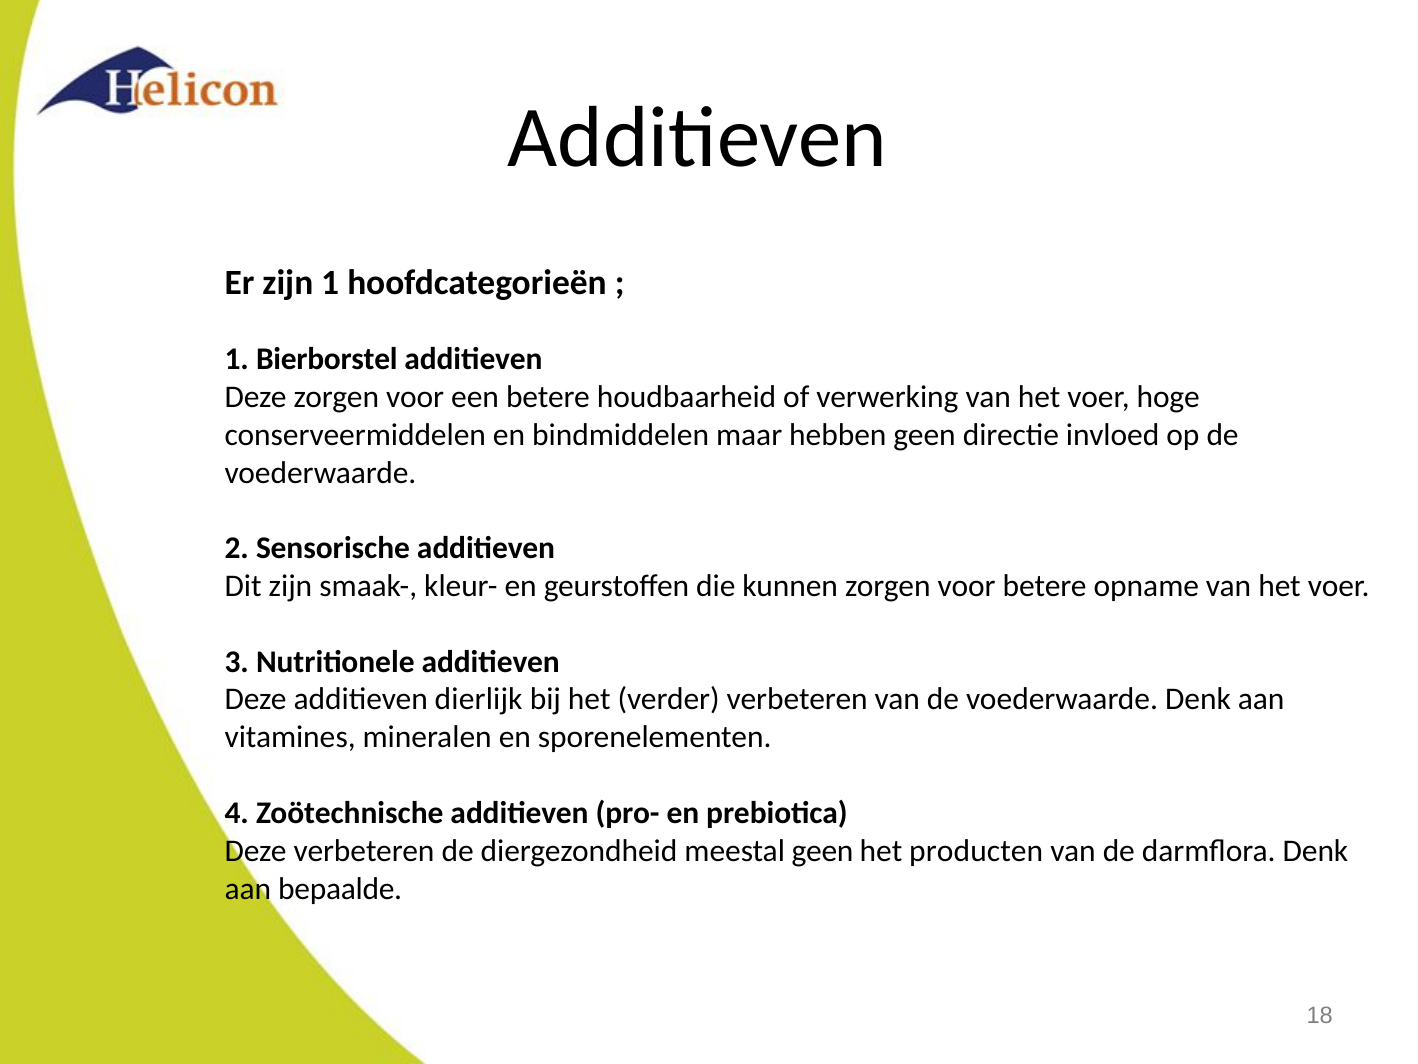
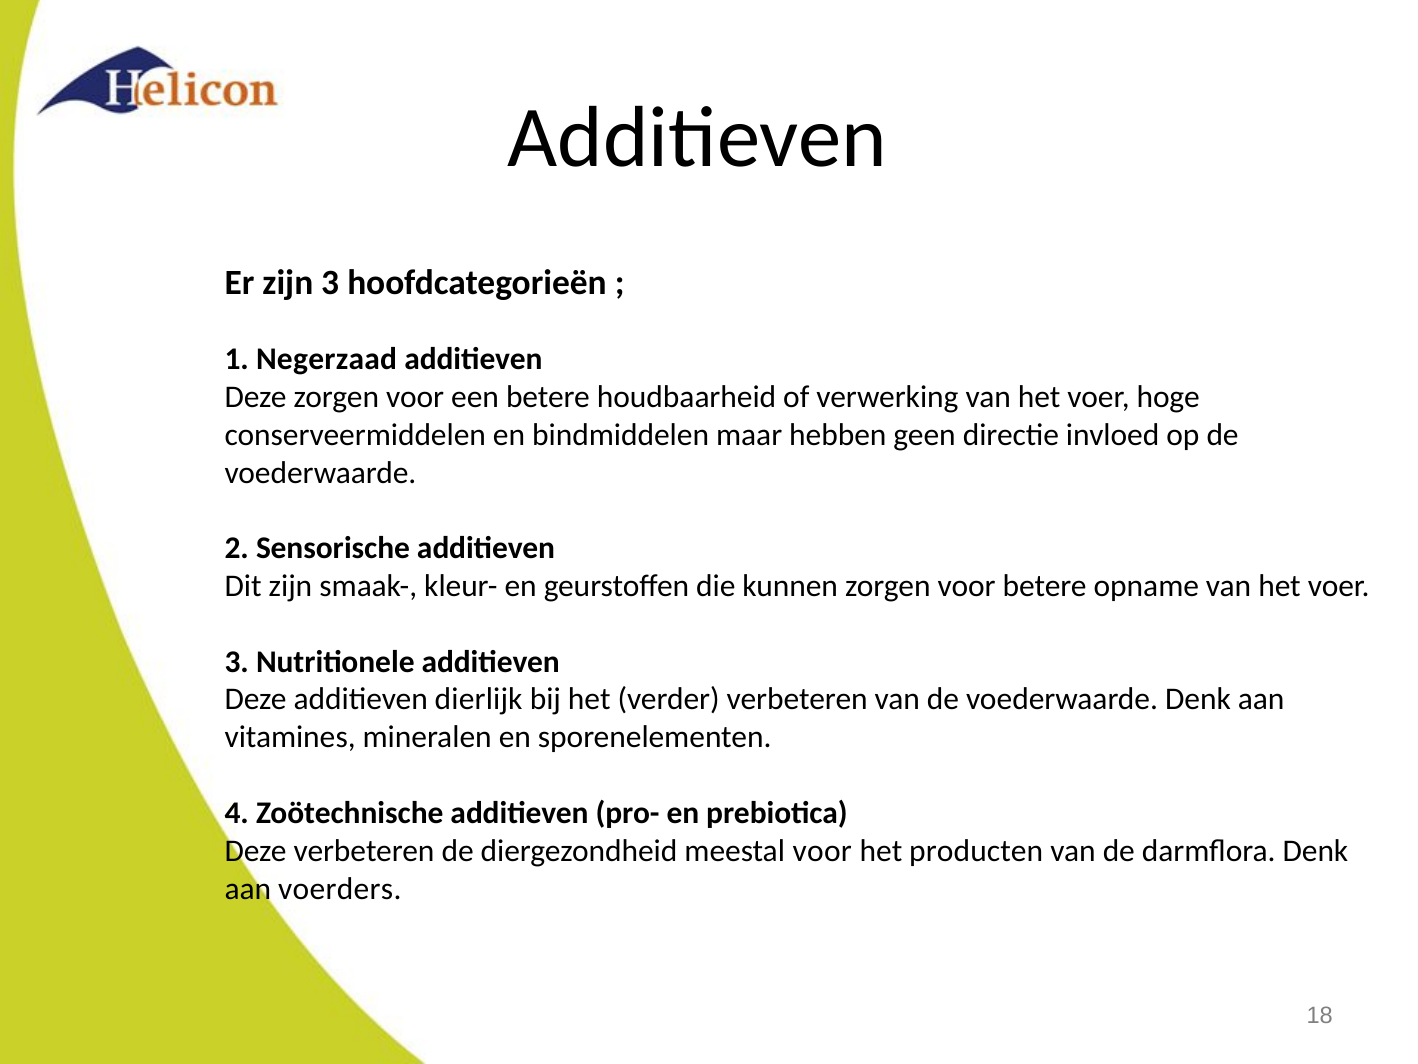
zijn 1: 1 -> 3 (330, 283)
Bierborstel: Bierborstel -> Negerzaad (327, 359)
meestal geen: geen -> voor (822, 850)
bepaalde: bepaalde -> voerders (340, 888)
